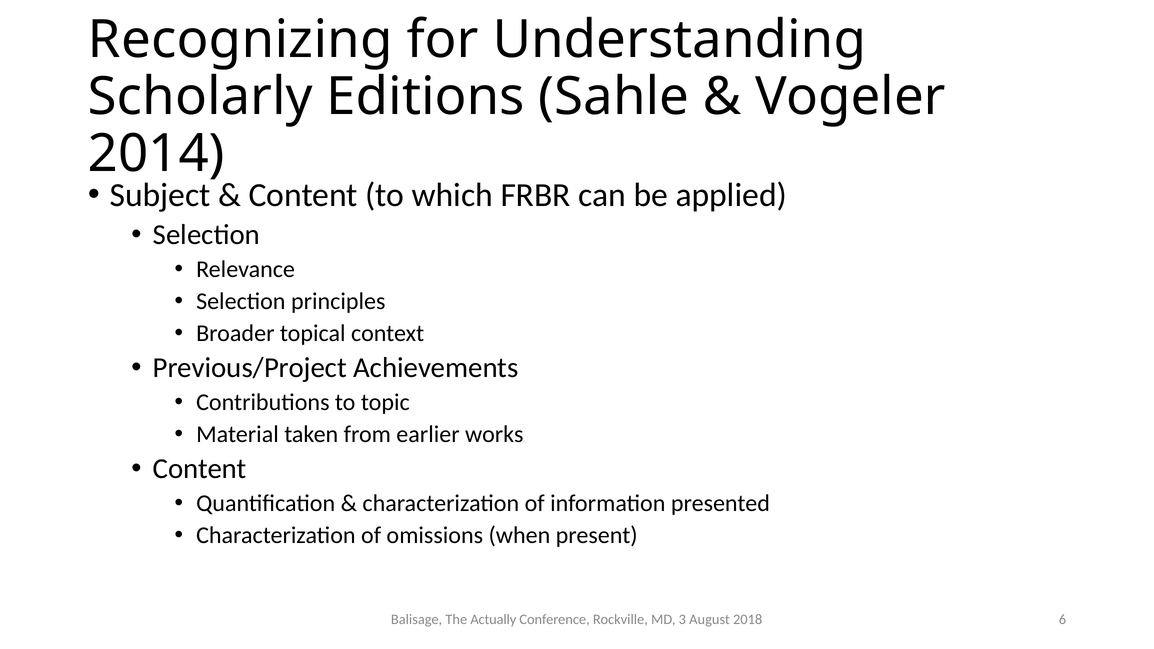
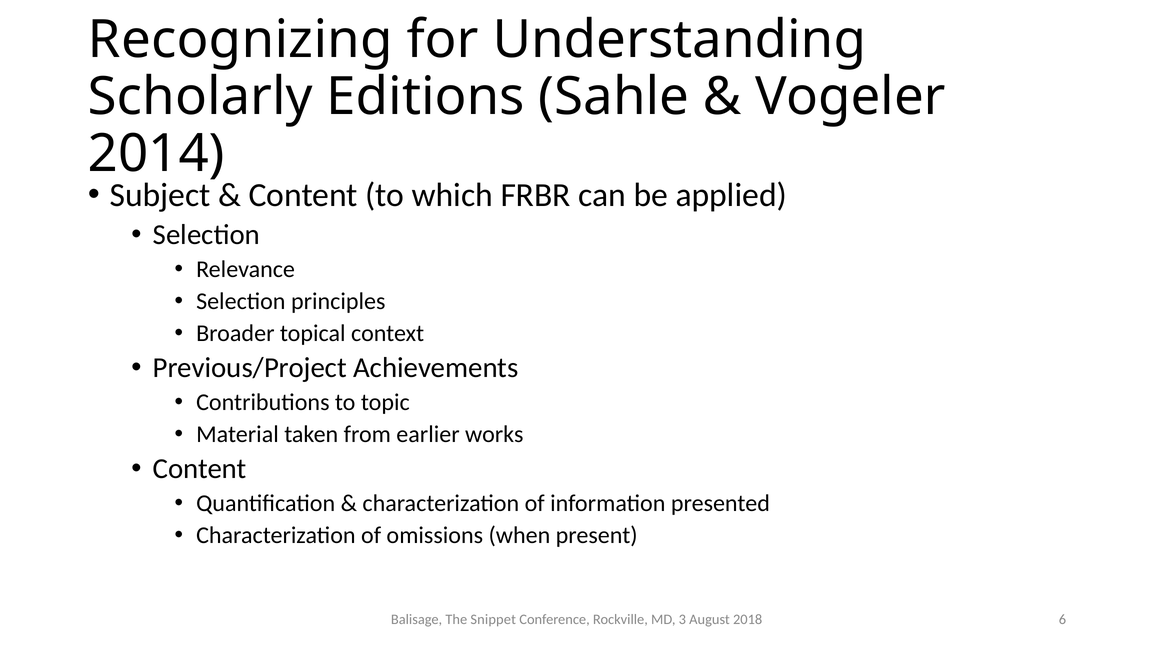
Actually: Actually -> Snippet (493, 620)
